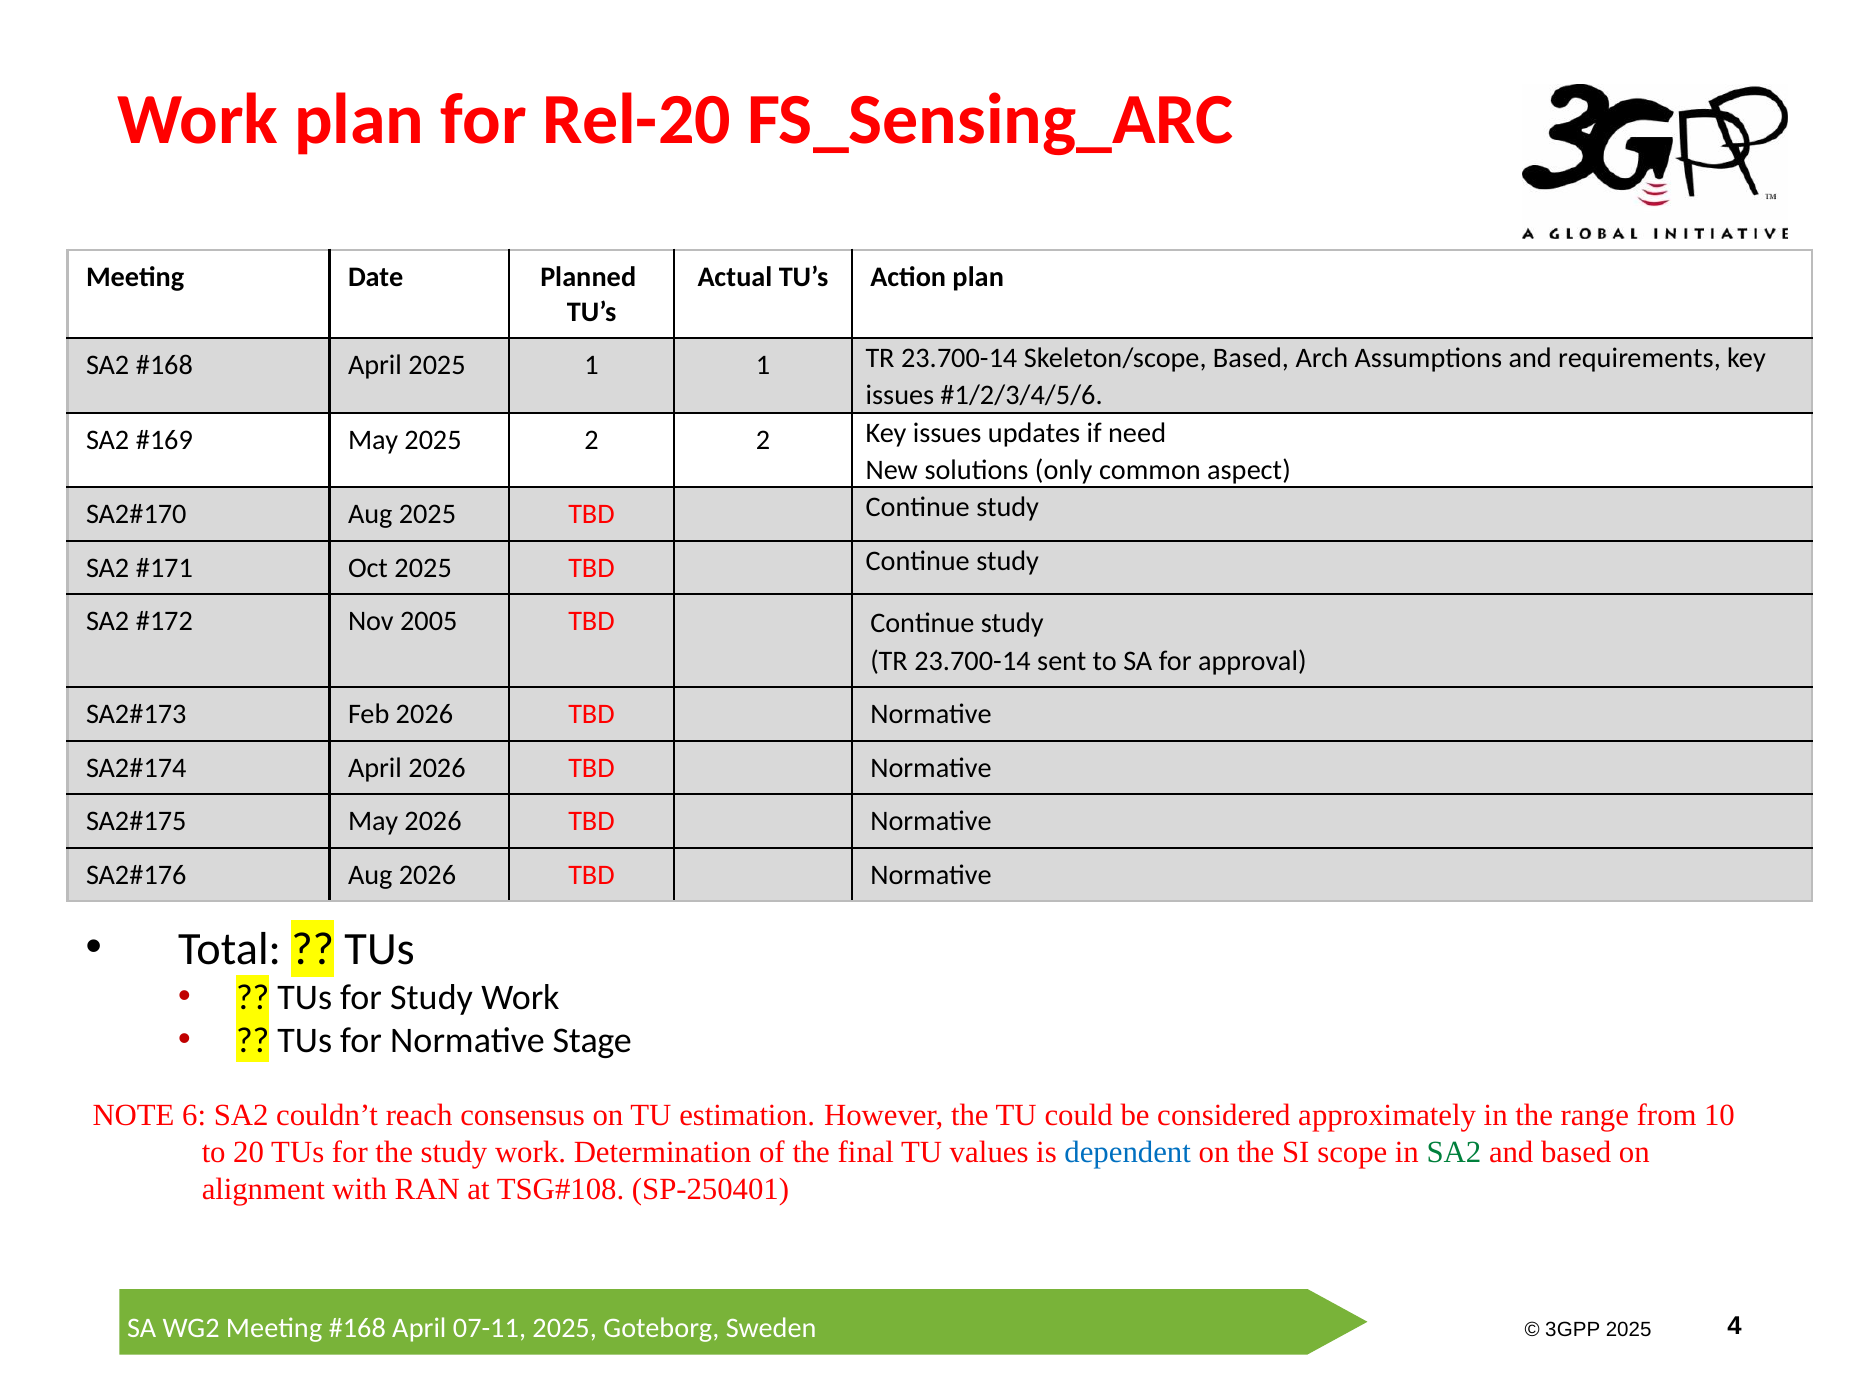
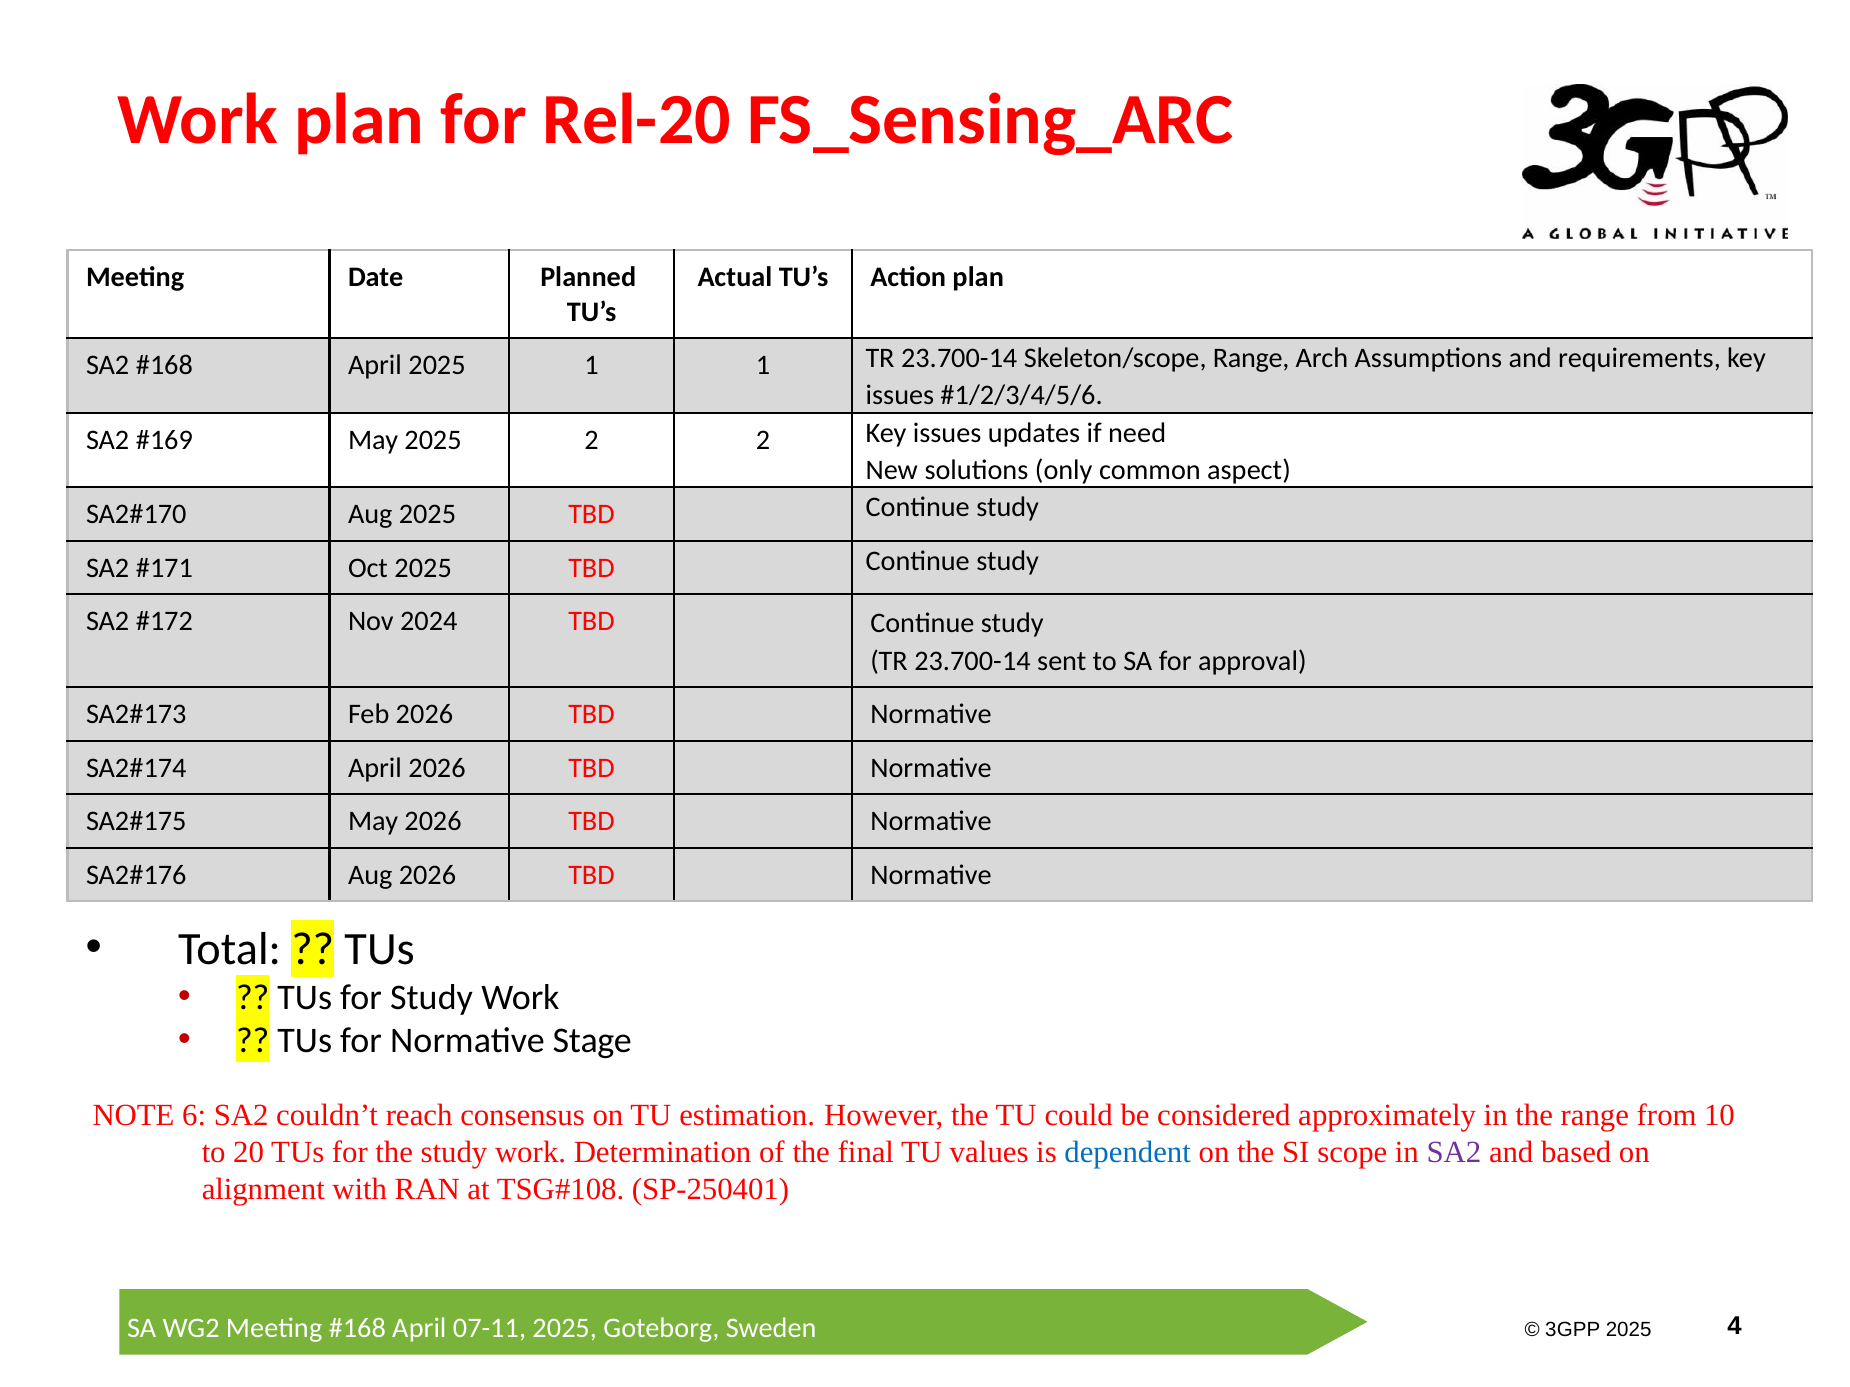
Skeleton/scope Based: Based -> Range (1251, 358)
2005: 2005 -> 2024 (429, 621)
SA2 colour: green -> purple (1454, 1153)
